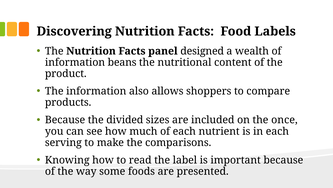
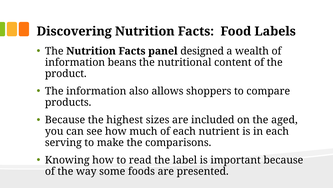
divided: divided -> highest (125, 120)
once: once -> aged (284, 120)
